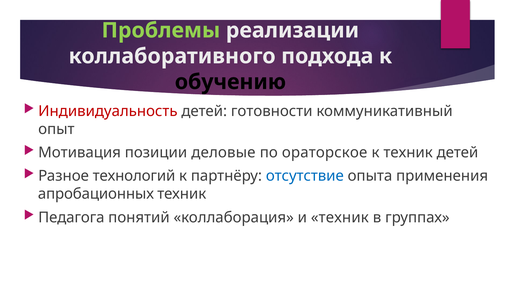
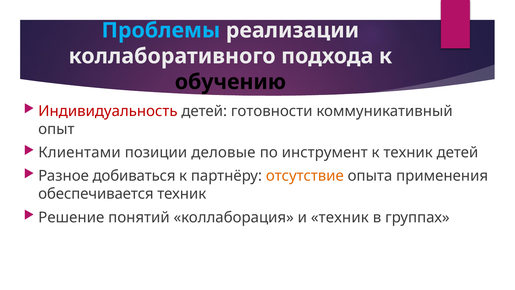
Проблемы colour: light green -> light blue (161, 30)
Мотивация: Мотивация -> Клиентами (79, 152)
ораторское: ораторское -> инструмент (325, 152)
технологий: технологий -> добиваться (134, 176)
отсутствие colour: blue -> orange (305, 176)
апробационных: апробационных -> обеспечивается (96, 194)
Педагога: Педагога -> Решение (71, 217)
